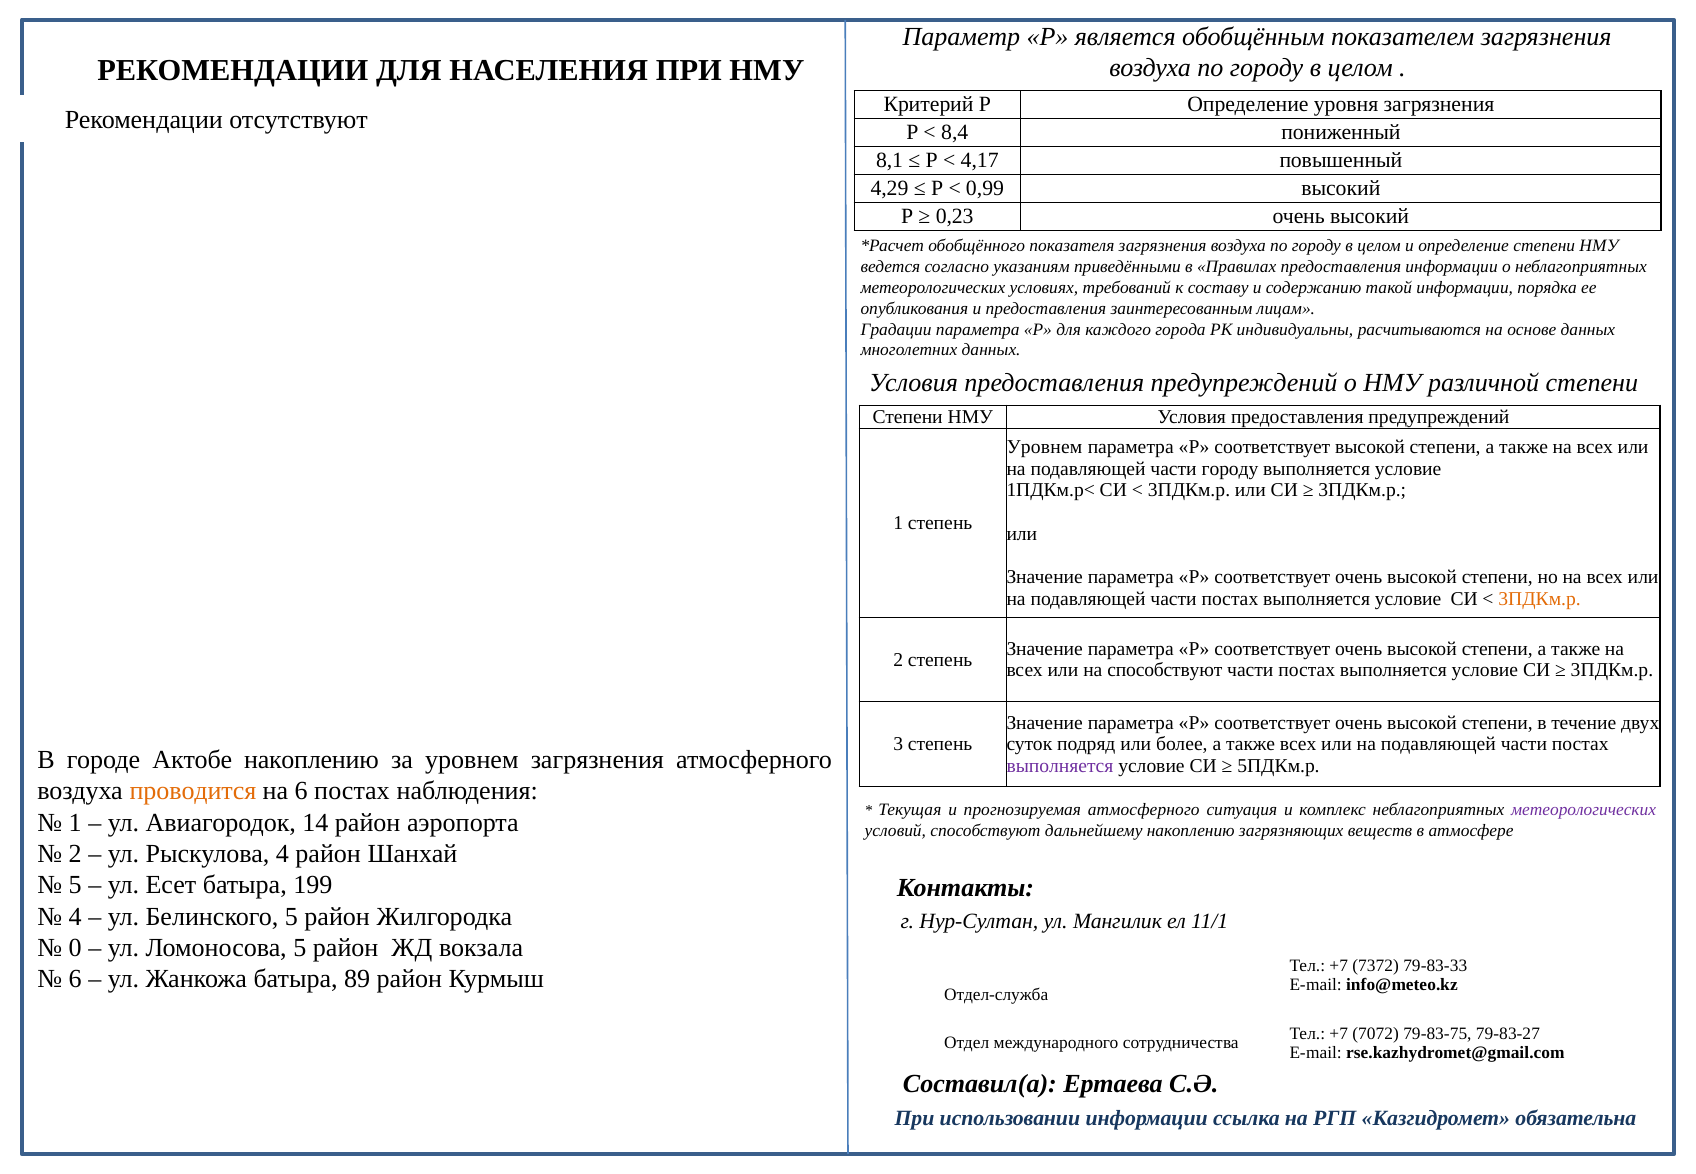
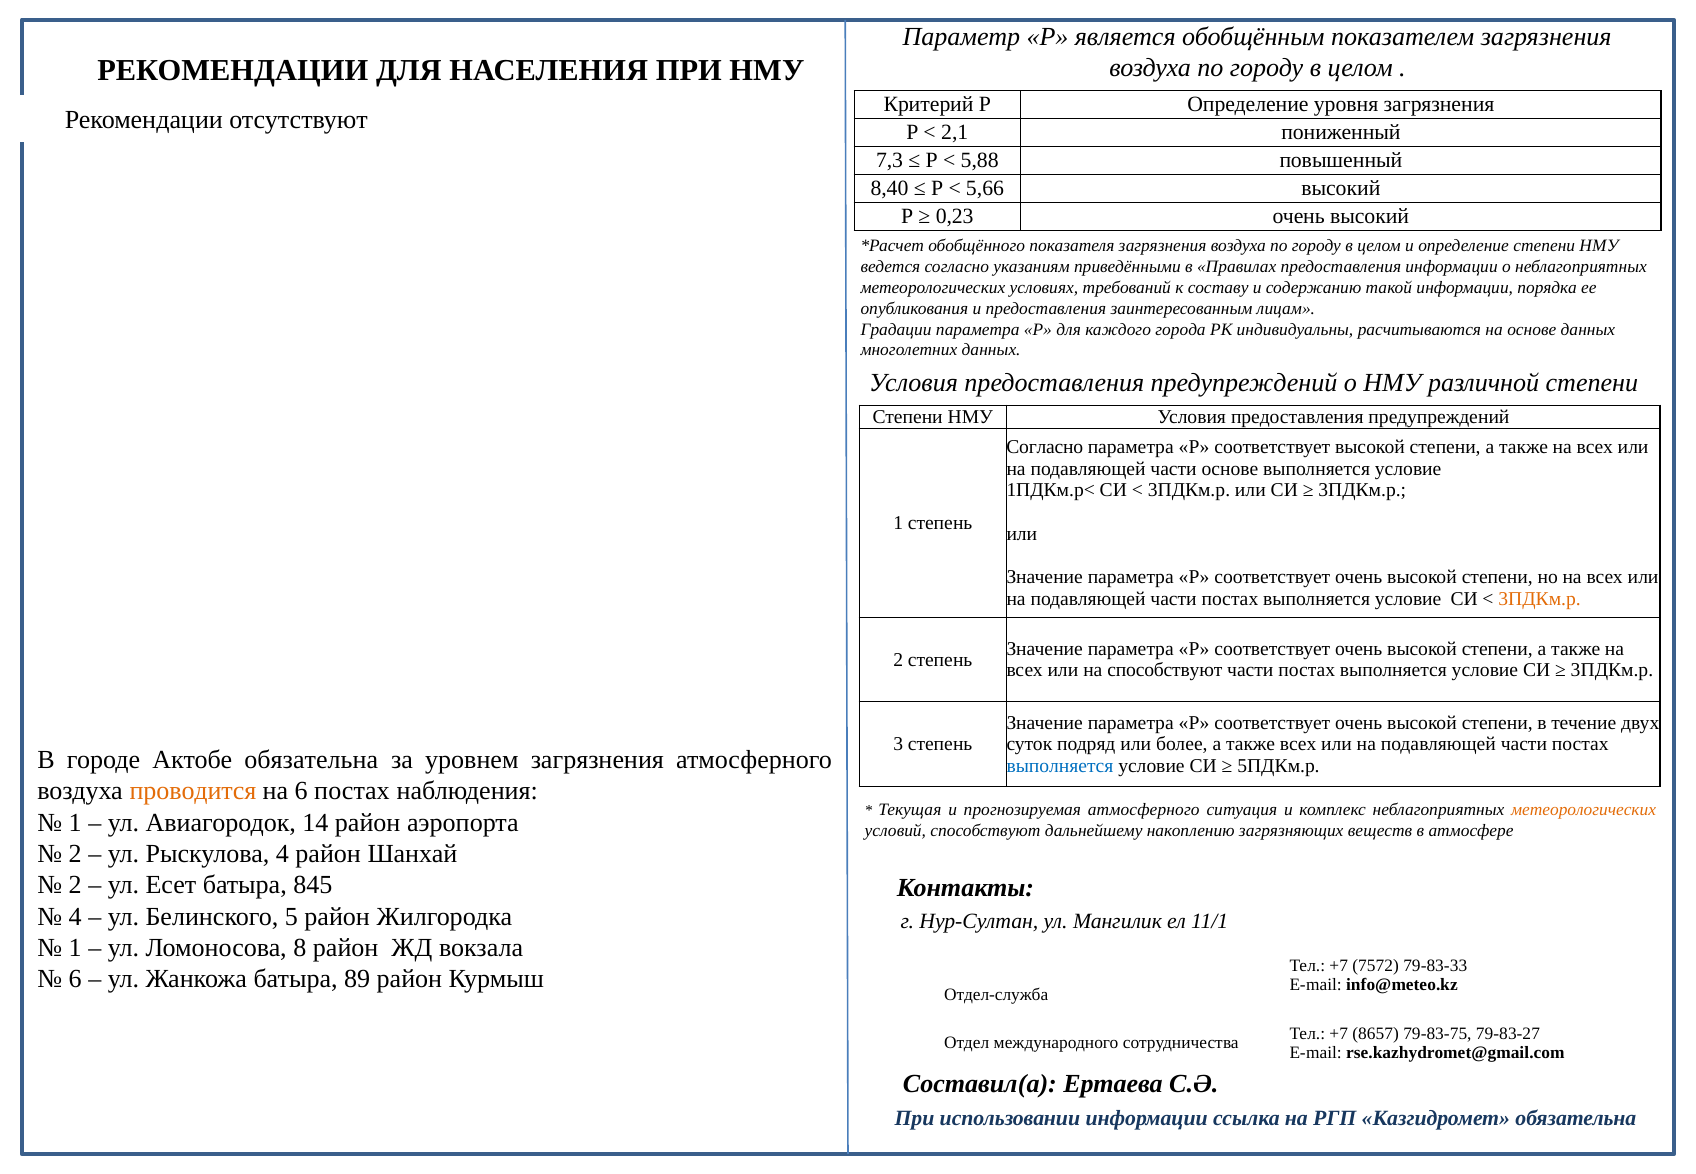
8,4: 8,4 -> 2,1 (955, 133)
8,1: 8,1 -> 7,3 (890, 161)
4,17: 4,17 -> 5,88 (980, 161)
4,29: 4,29 -> 8,40 (890, 189)
0,99: 0,99 -> 5,66 (985, 189)
Уровнем: Уровнем -> Согласно (1045, 447)
части городу: городу -> основе (1230, 469)
Актобе накоплению: накоплению -> обязательна (311, 760)
выполняется colour: purple -> blue (1060, 766)
метеорологических colour: purple -> orange (1584, 810)
5: 5 -> 2 (75, 885)
199: 199 -> 845 (313, 885)
0: 0 -> 1 (75, 948)
Ломоносова 5: 5 -> 8 (300, 948)
7372: 7372 -> 7572 (1376, 966)
7072: 7072 -> 8657 (1376, 1033)
